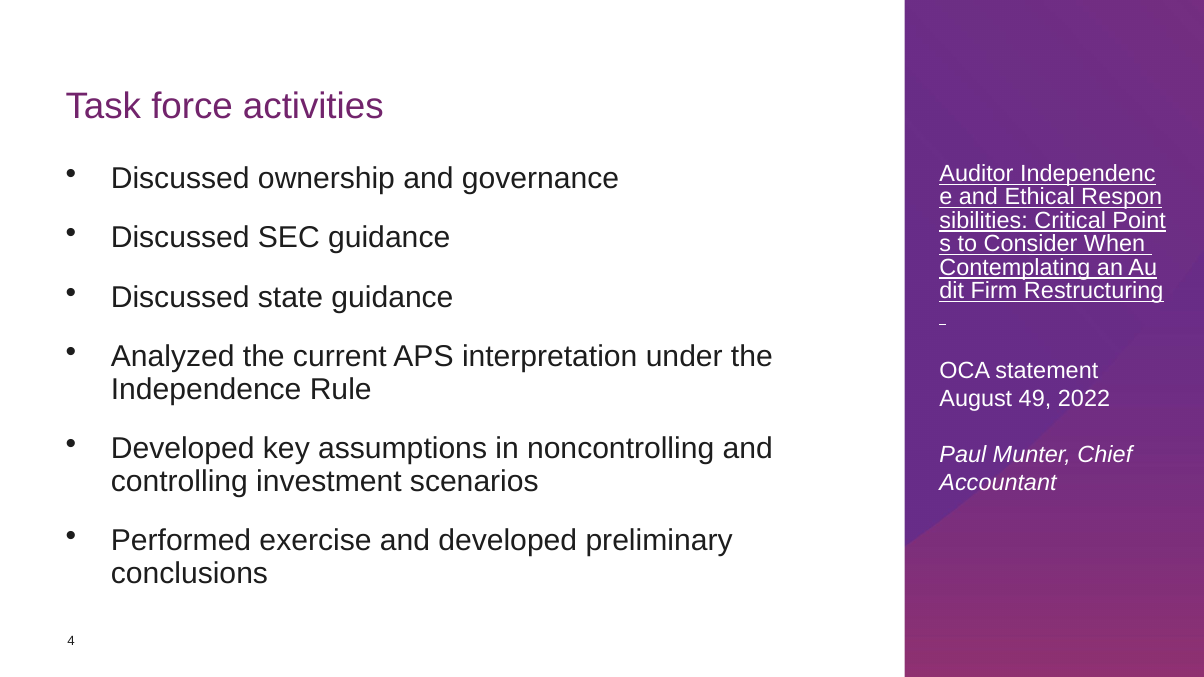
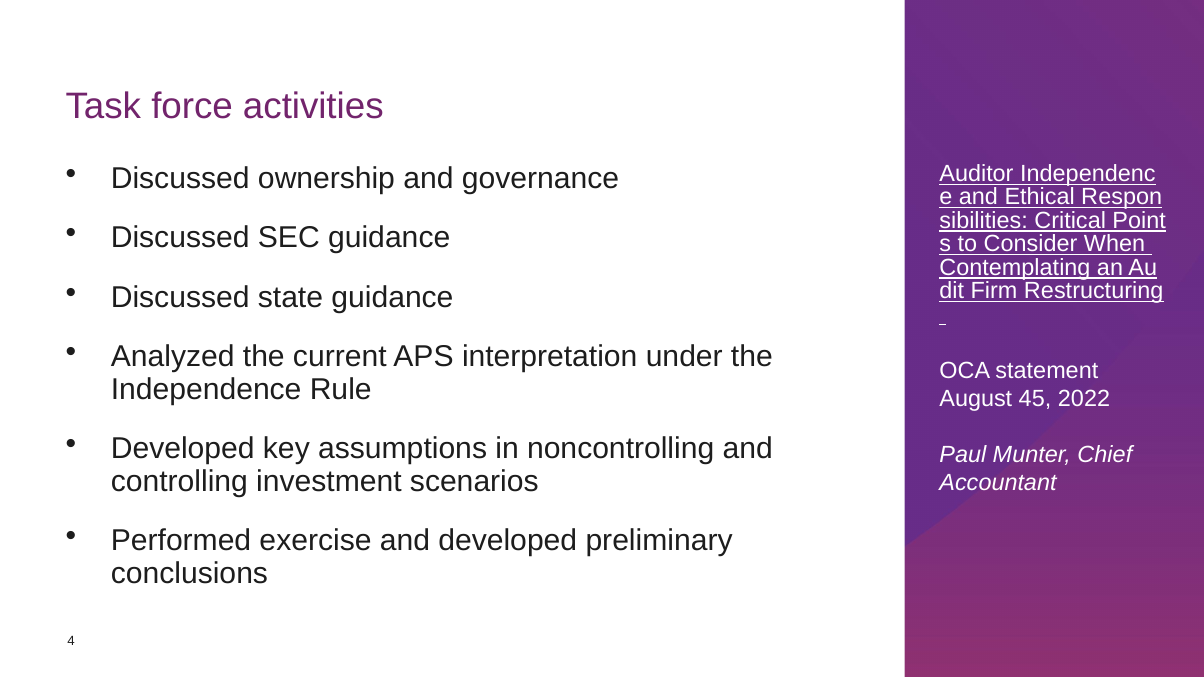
49: 49 -> 45 (1035, 399)
